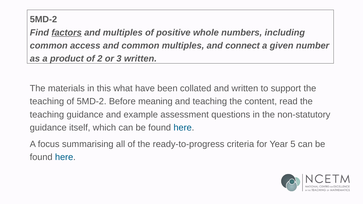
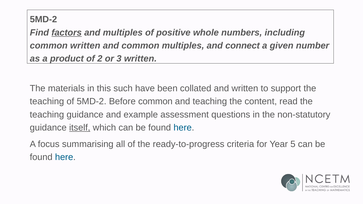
common access: access -> written (85, 46)
what: what -> such (123, 89)
Before meaning: meaning -> common (155, 102)
itself underline: none -> present (80, 128)
